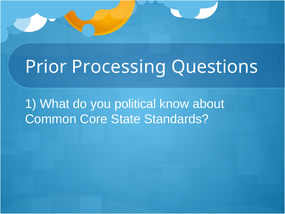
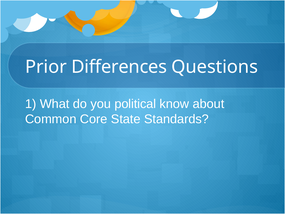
Processing: Processing -> Differences (119, 67)
